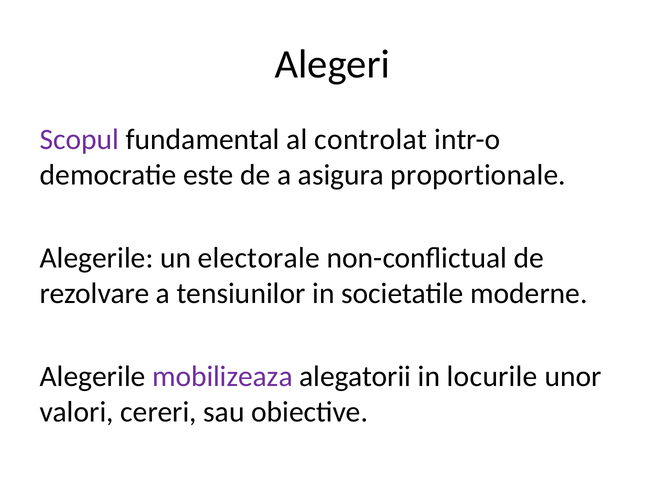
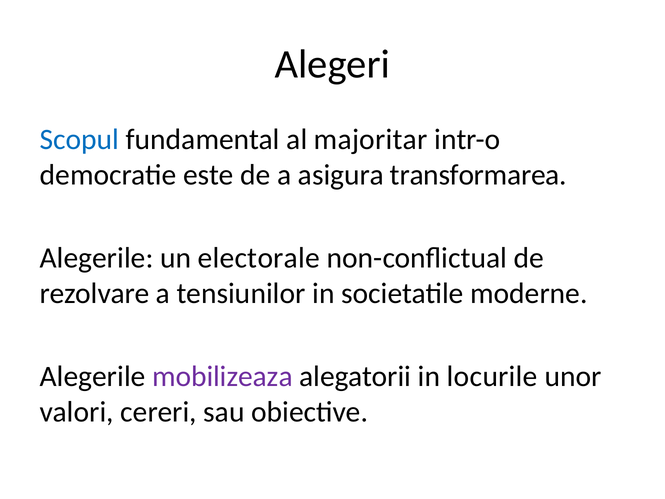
Scopul colour: purple -> blue (80, 140)
controlat: controlat -> majoritar (371, 140)
proportionale: proportionale -> transformarea (478, 175)
